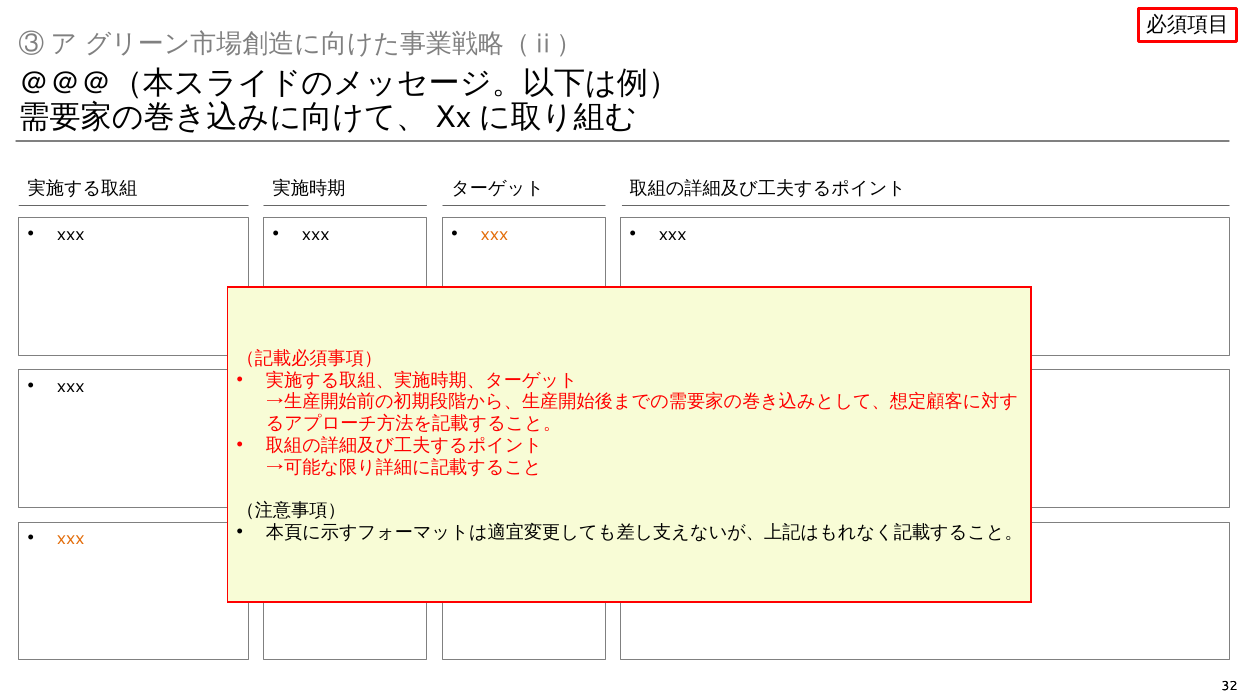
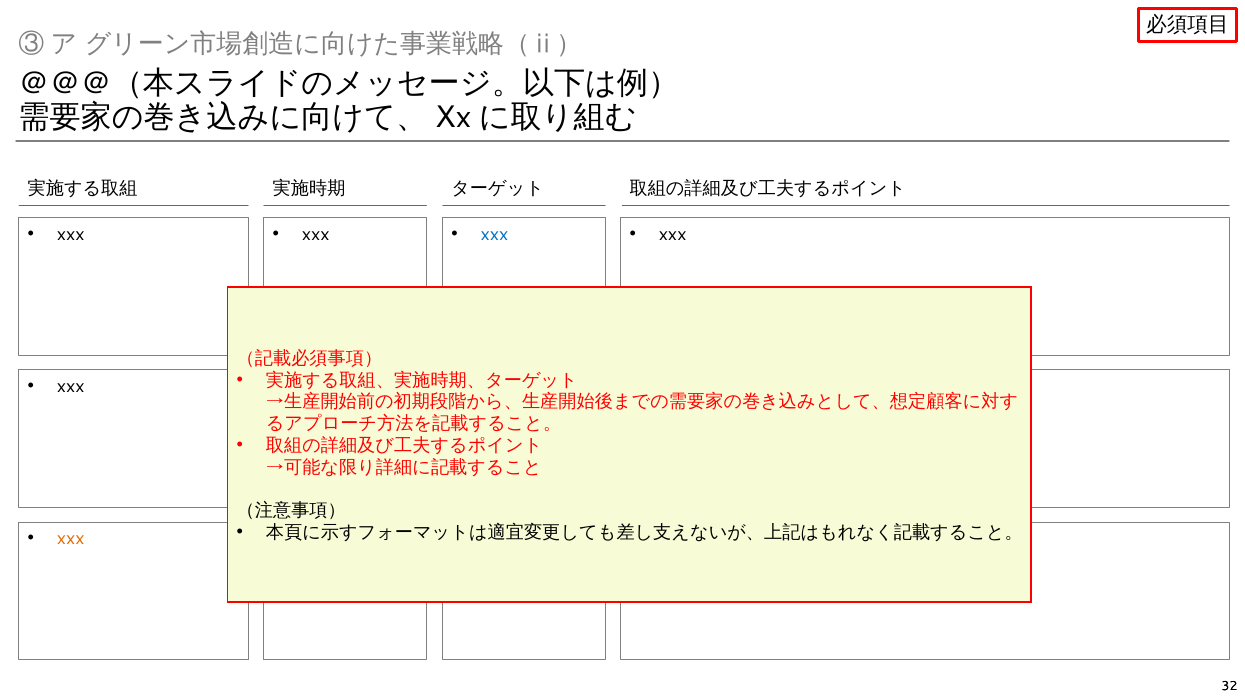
xxx colour: orange -> blue (495, 235)
